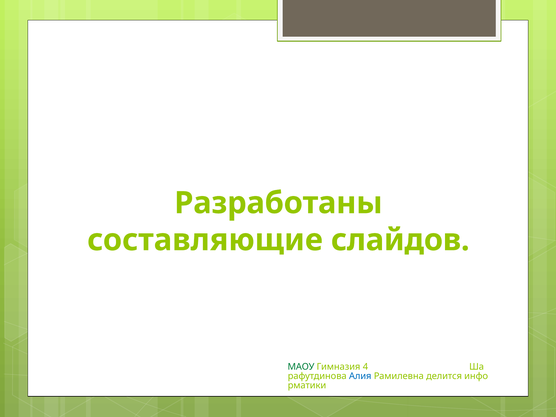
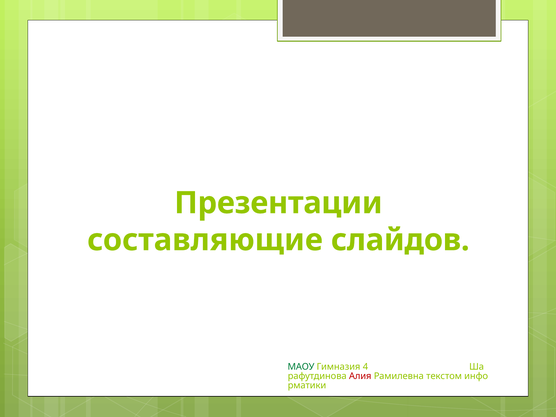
Разработаны: Разработаны -> Презентации (278, 203)
Алия colour: blue -> red (360, 376)
делится: делится -> текстом (444, 376)
